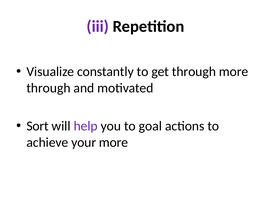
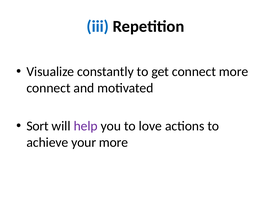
iii colour: purple -> blue (98, 26)
get through: through -> connect (194, 71)
through: through -> connect (48, 88)
goal: goal -> love (150, 126)
